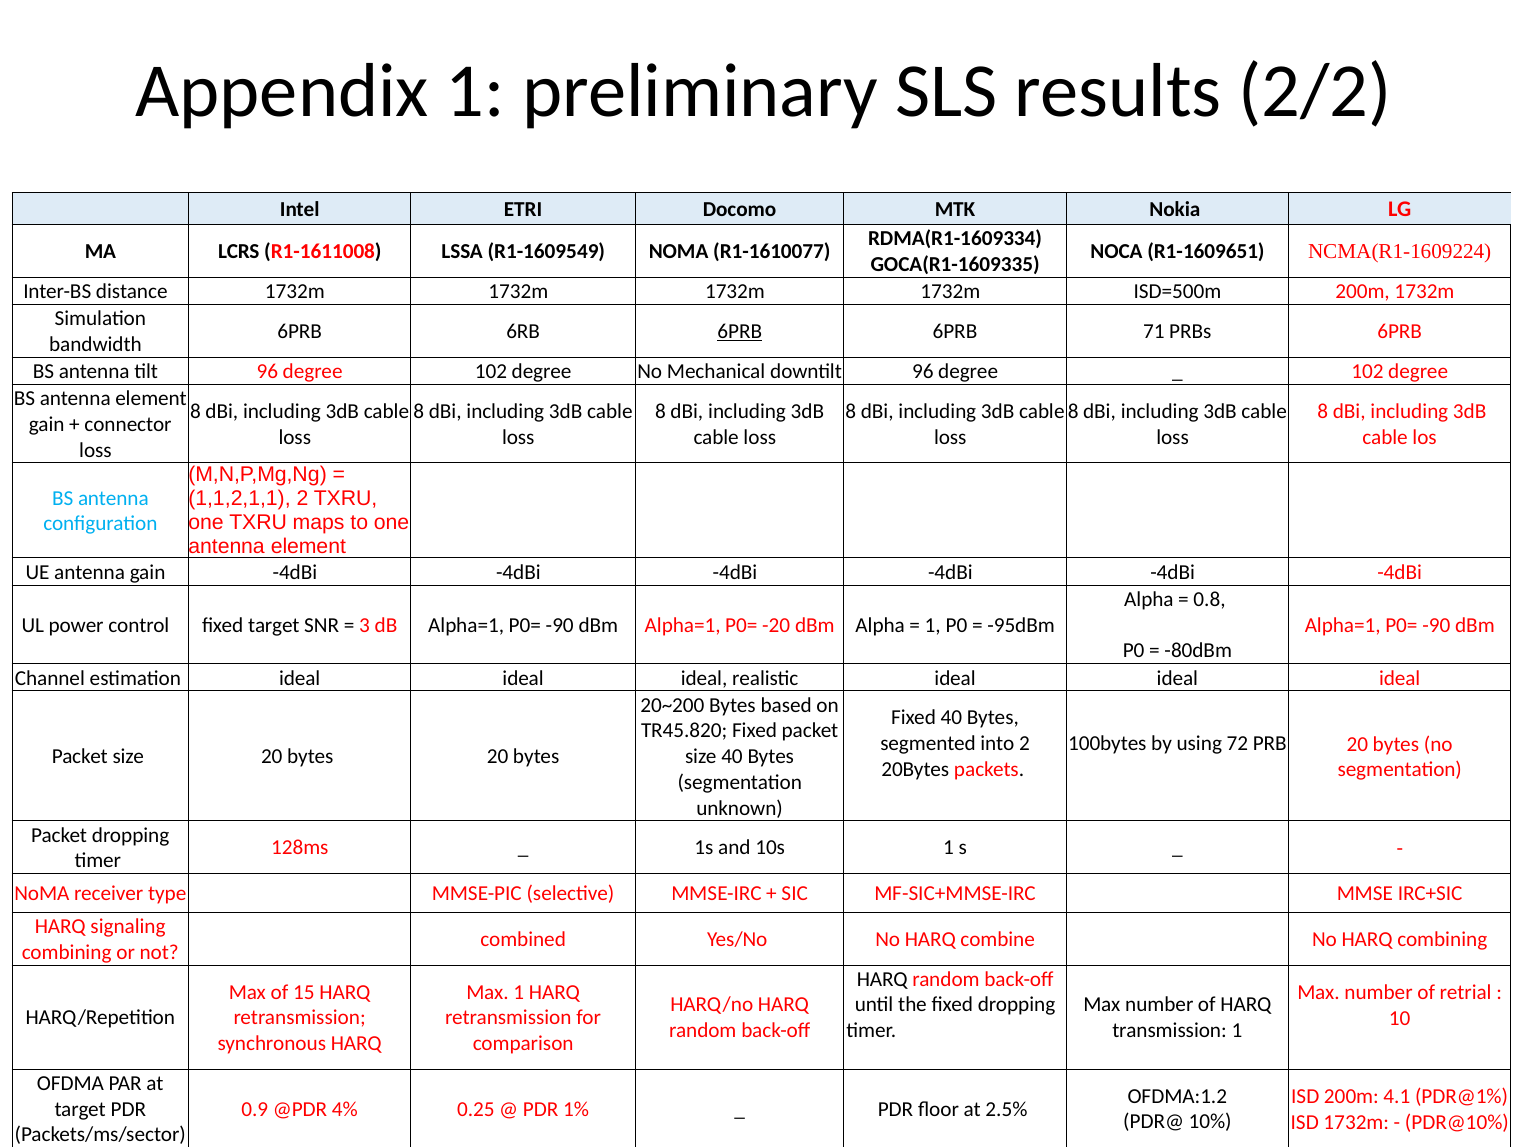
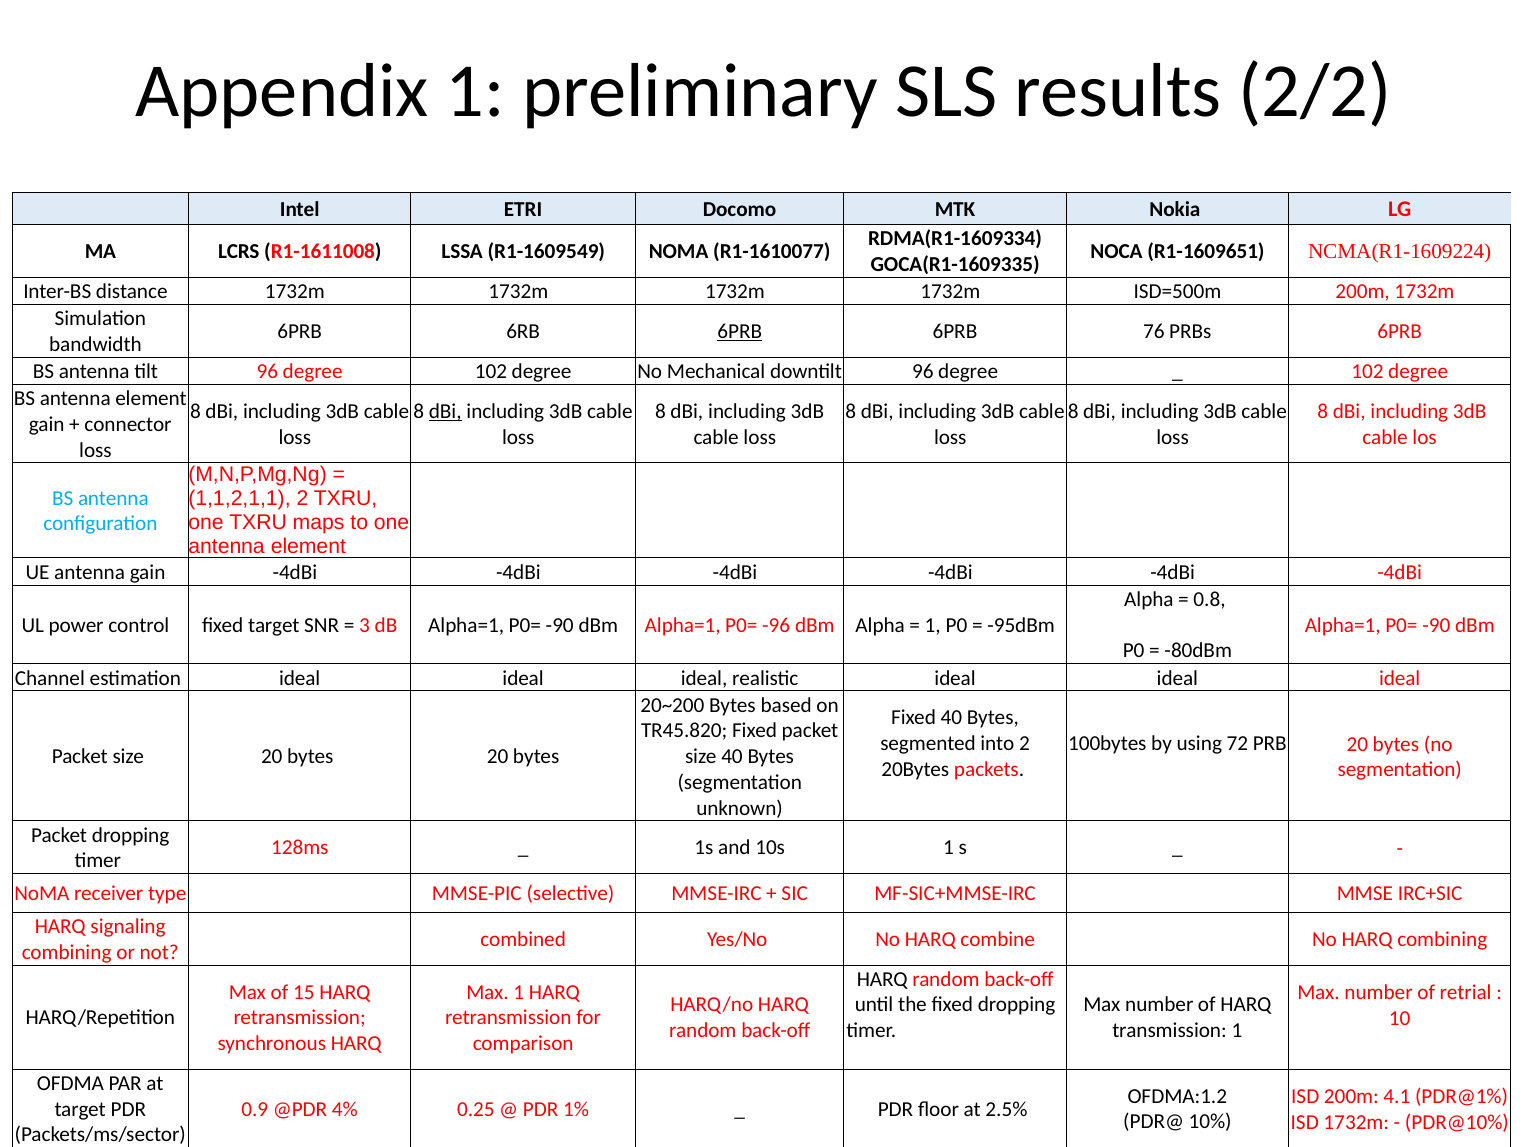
71: 71 -> 76 (1154, 331)
dBi underline: none -> present (445, 411)
-20: -20 -> -96 (776, 625)
